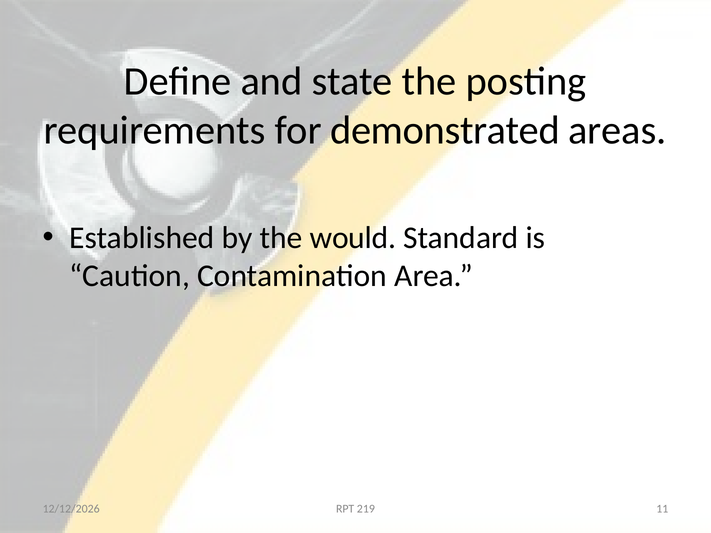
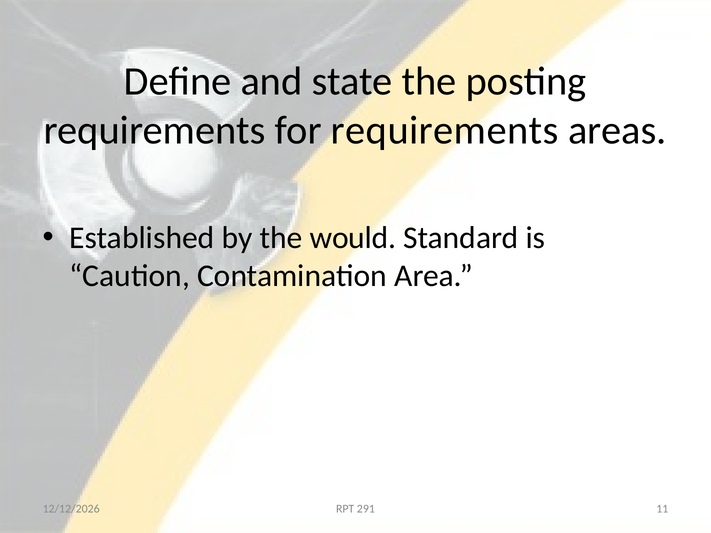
for demonstrated: demonstrated -> requirements (445, 130)
219: 219 -> 291 (366, 509)
